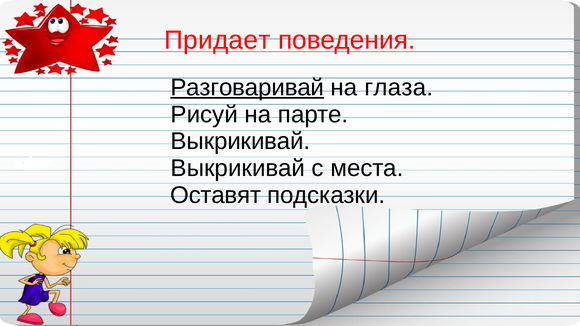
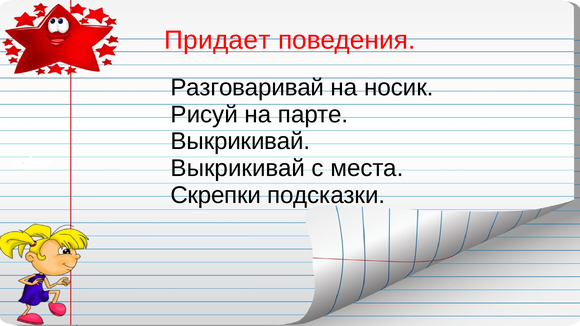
Разговаривай underline: present -> none (247, 88)
глаза: глаза -> носик (399, 88)
Оставят: Оставят -> Скрепки (216, 195)
